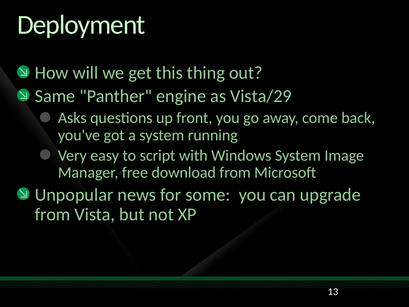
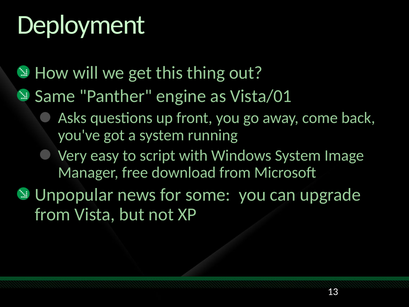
Vista/29: Vista/29 -> Vista/01 (261, 96)
